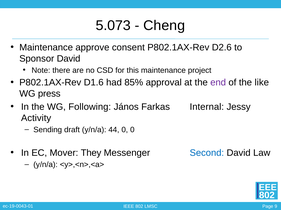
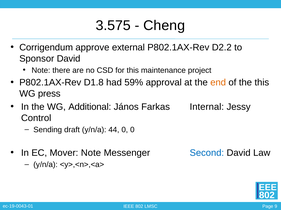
5.073: 5.073 -> 3.575 (113, 26)
Maintenance: Maintenance -> Corrigendum (46, 47)
consent: consent -> external (128, 47)
D2.6: D2.6 -> D2.2 (222, 47)
D1.6: D1.6 -> D1.8 (94, 83)
85%: 85% -> 59% (134, 83)
end colour: purple -> orange (218, 83)
the like: like -> this (262, 83)
Following: Following -> Additional (90, 107)
Activity: Activity -> Control (36, 118)
Mover They: They -> Note (91, 153)
